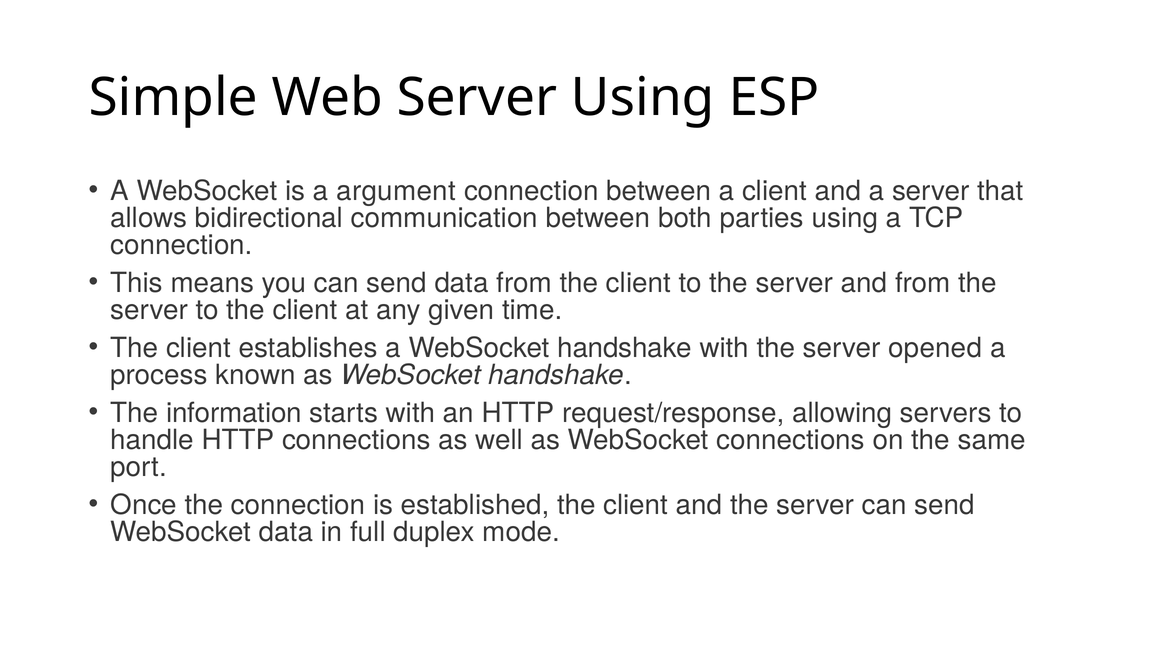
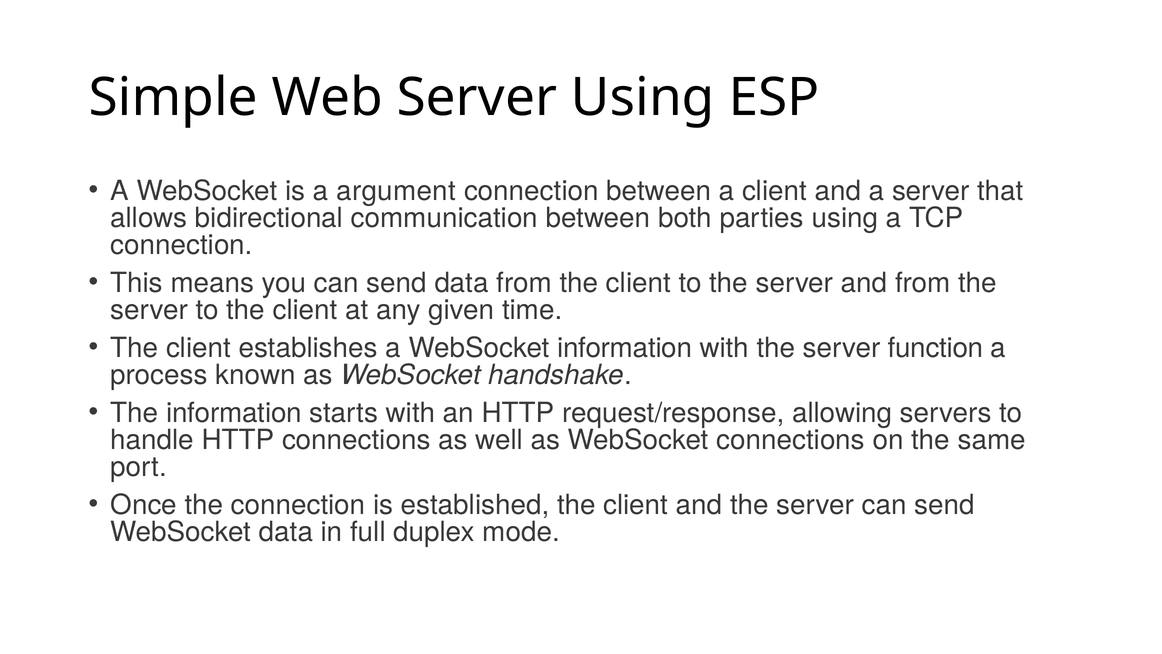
a WebSocket handshake: handshake -> information (625, 348)
opened: opened -> function (935, 348)
